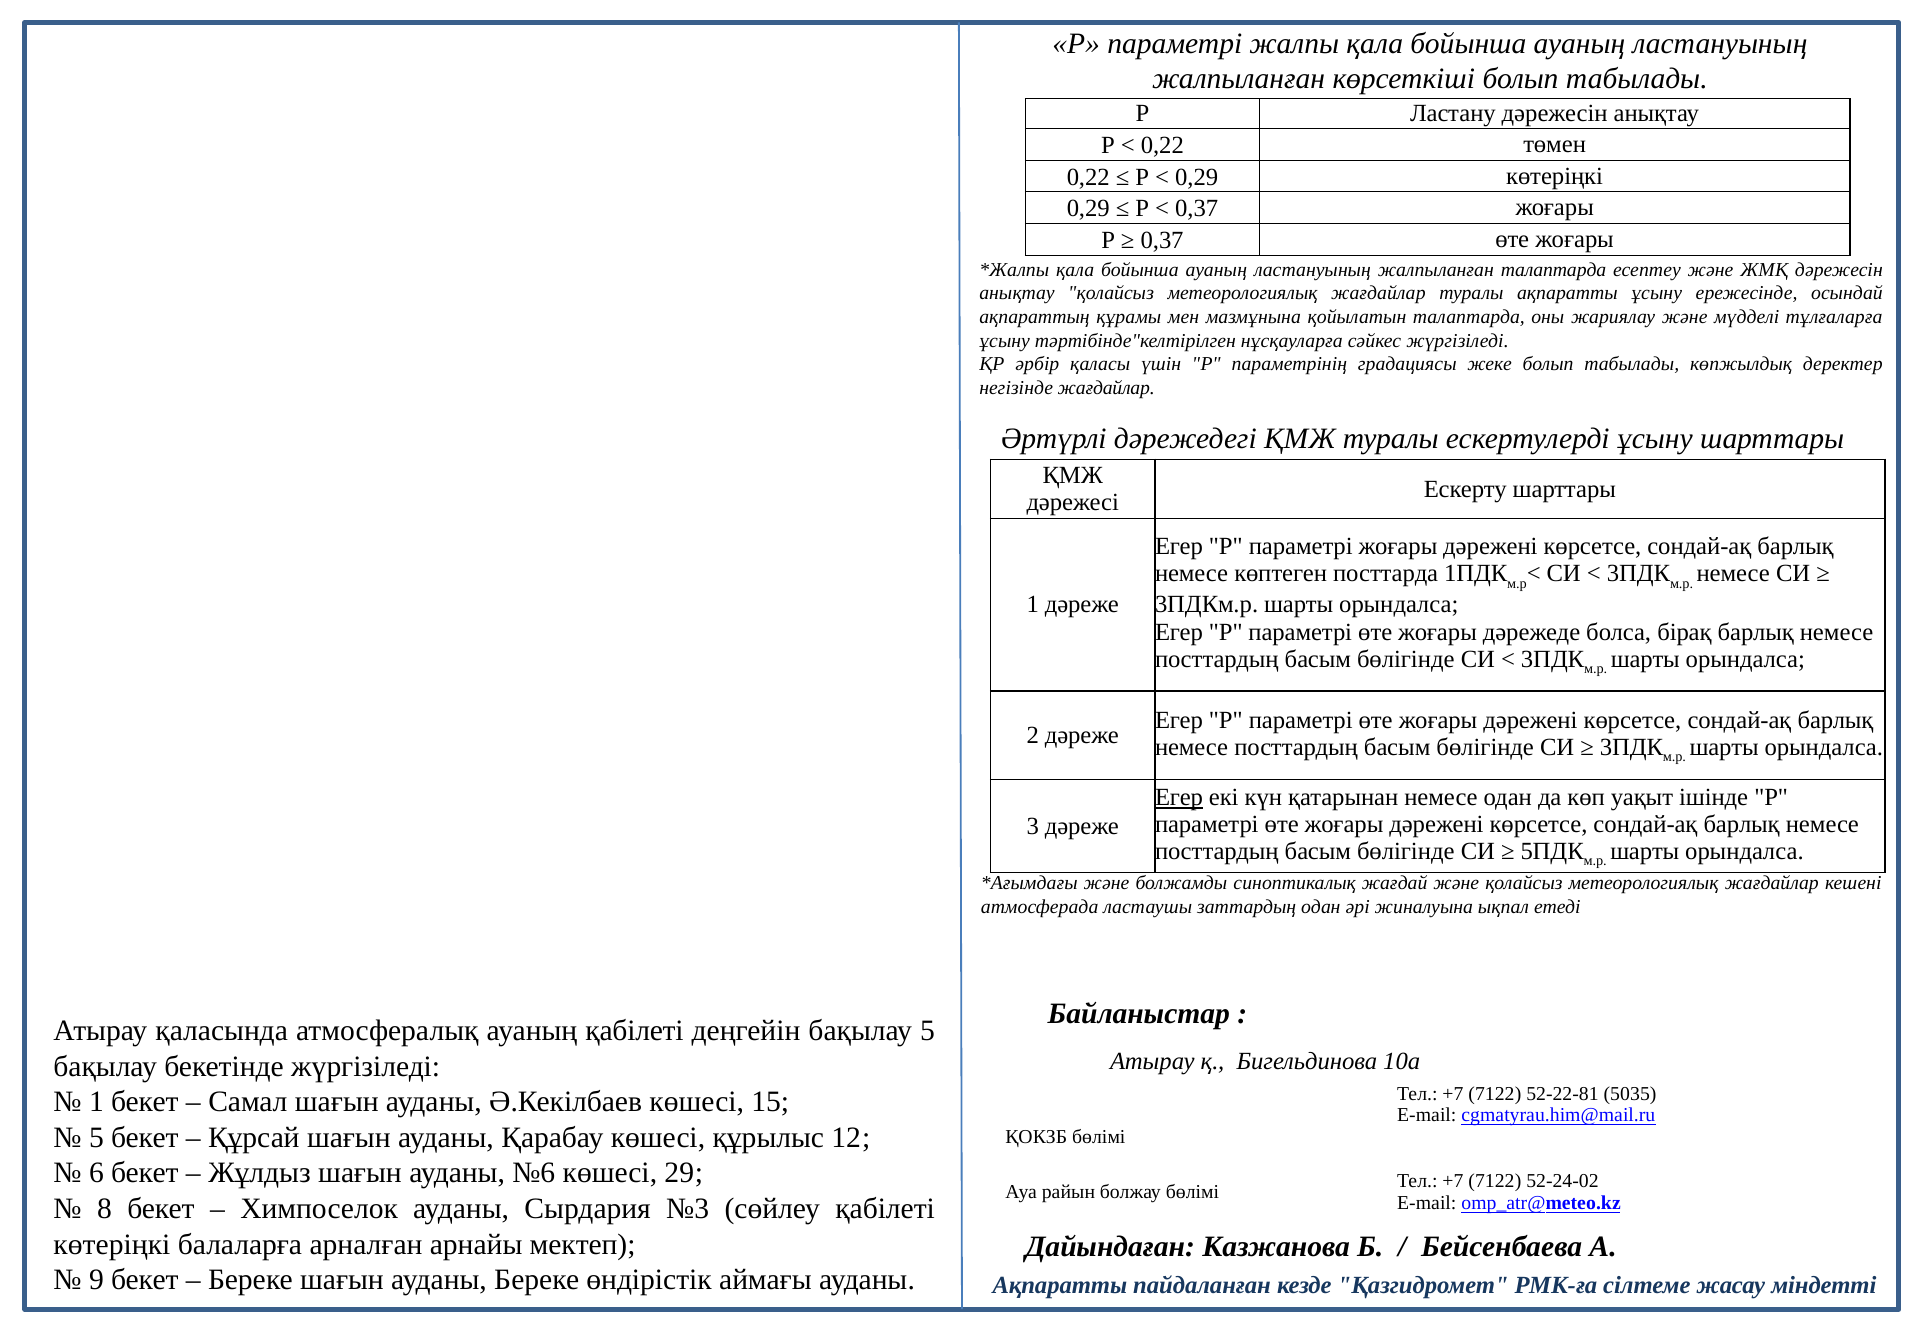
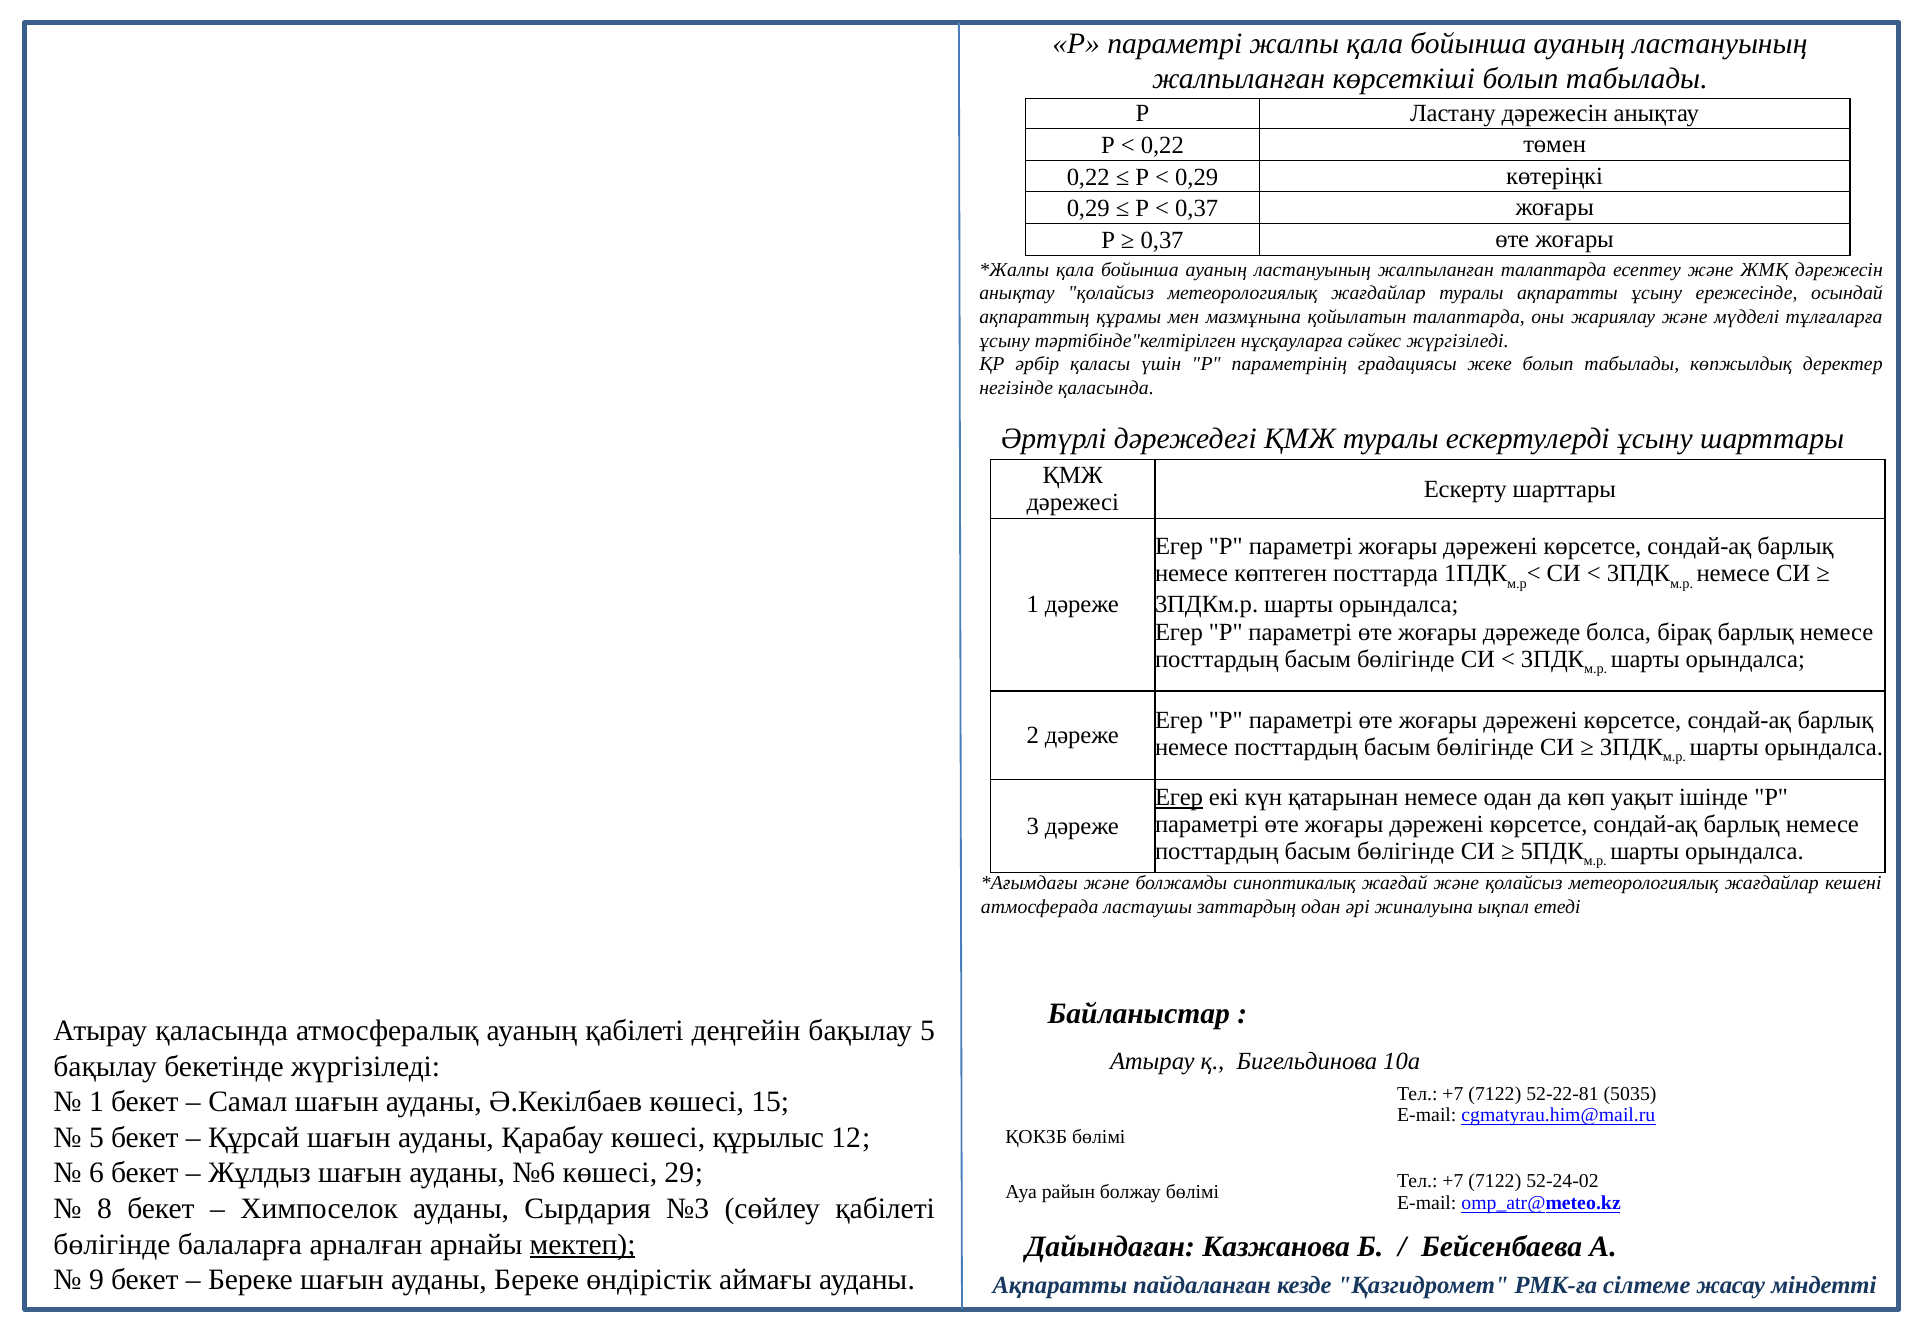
негізінде жағдайлар: жағдайлар -> қаласында (1106, 388)
көтеріңкі: көтеріңкі -> бөлігінде (112, 1244)
мектеп underline: none -> present (583, 1244)
